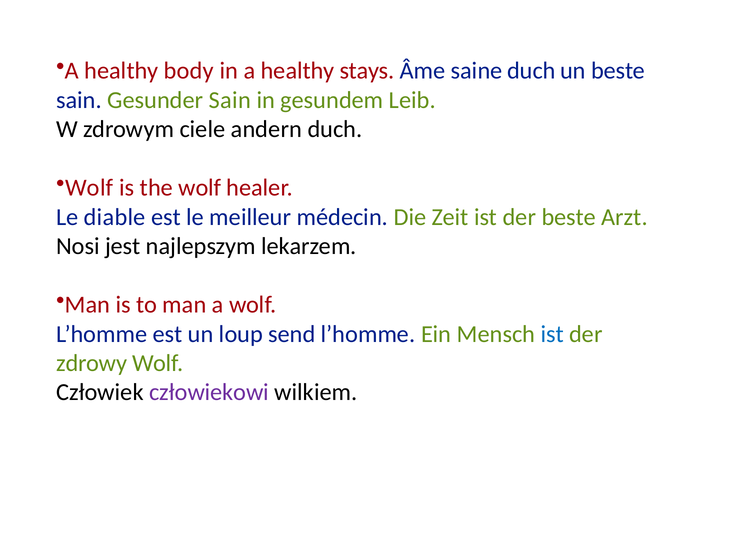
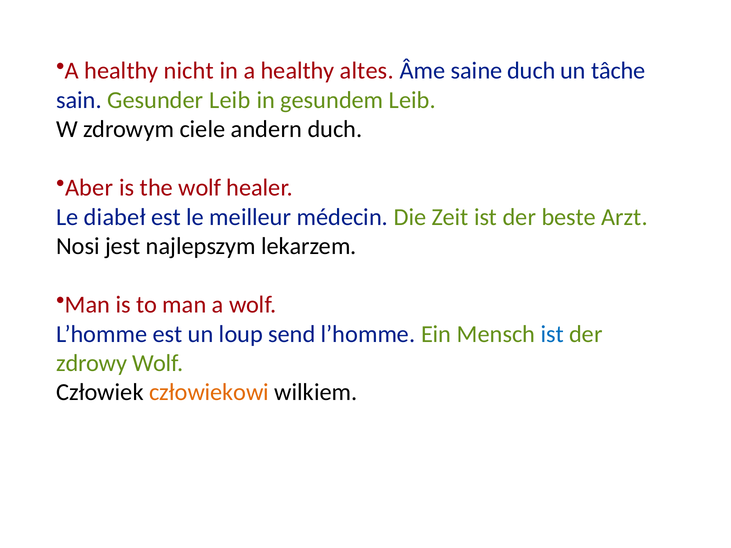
body: body -> nicht (189, 71)
stays: stays -> altes (367, 71)
un beste: beste -> tâche (618, 71)
Gesunder Sain: Sain -> Leib (230, 100)
Wolf: Wolf -> Aber (89, 188)
diable: diable -> diabeł (115, 217)
człowiekowi colour: purple -> orange (209, 393)
